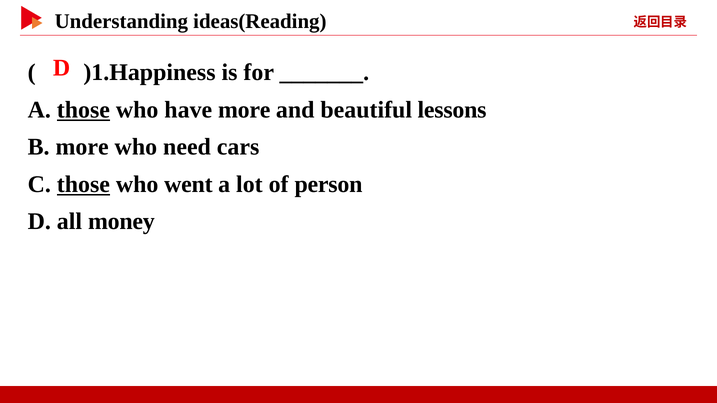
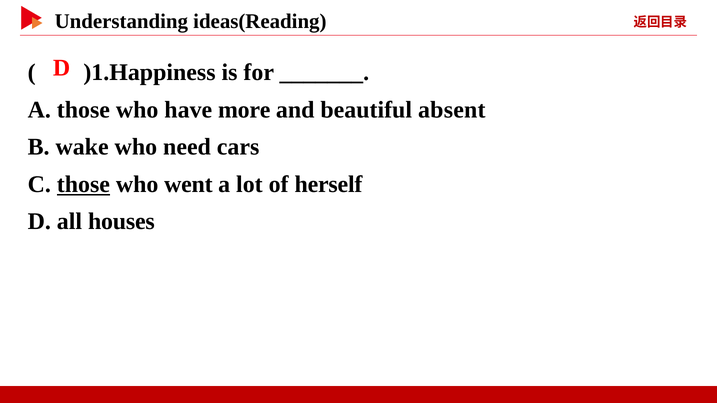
those underline: present -> none (83, 110)
lessons: lessons -> absent (452, 110)
B more: more -> wake (82, 147)
person: person -> herself (328, 184)
money: money -> houses (121, 222)
